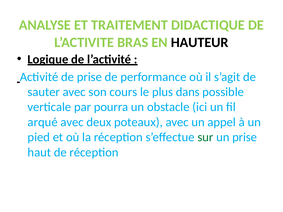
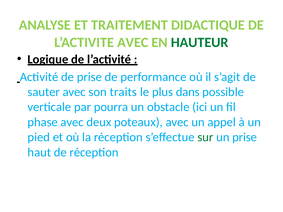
L’ACTIVITE BRAS: BRAS -> AVEC (133, 42)
HAUTEUR colour: black -> green (200, 42)
cours: cours -> traits (123, 92)
arqué: arqué -> phase (43, 122)
